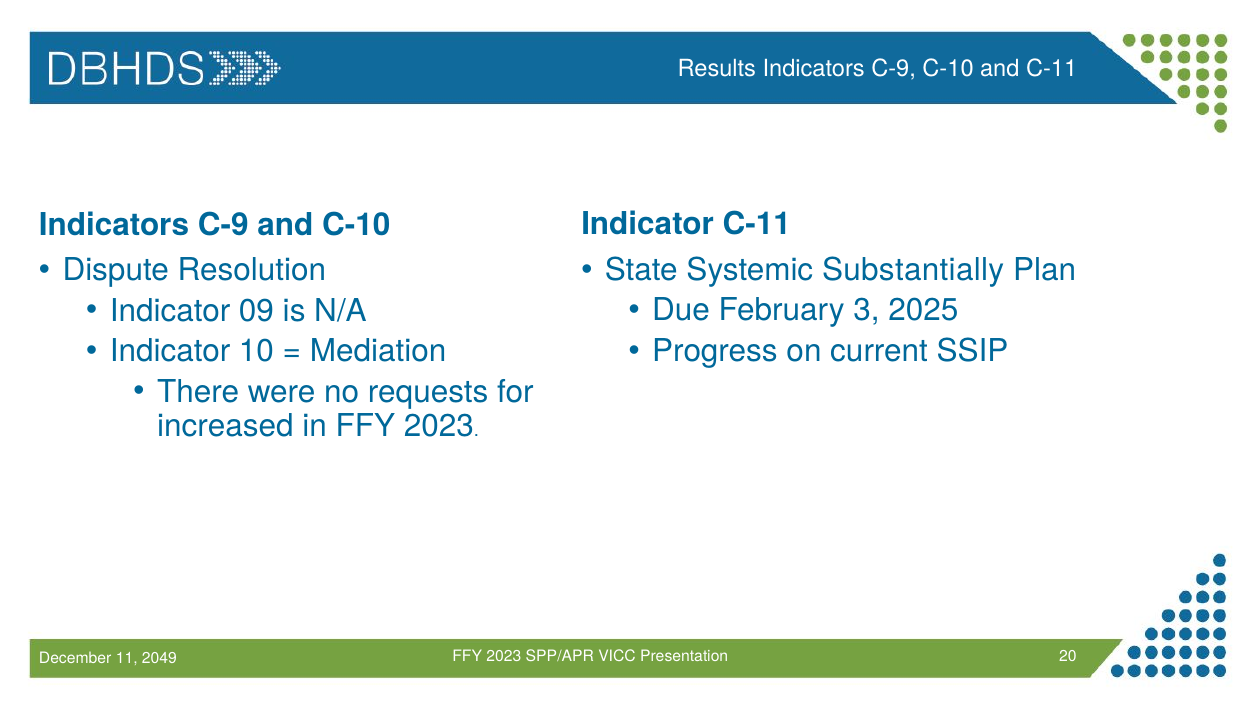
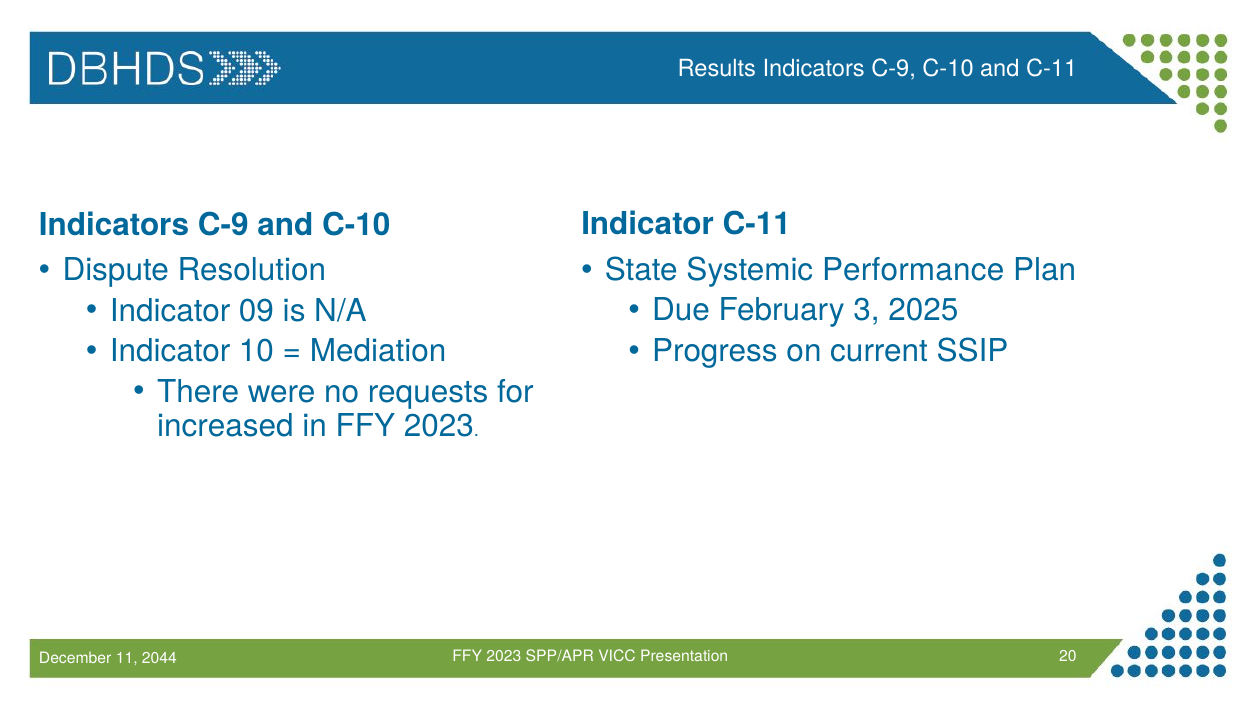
Substantially: Substantially -> Performance (913, 270)
2049: 2049 -> 2044 (159, 658)
